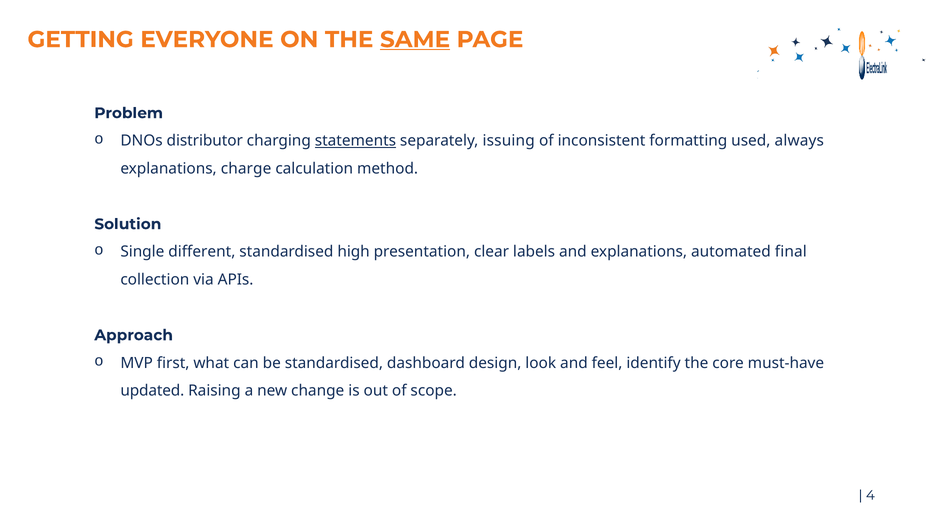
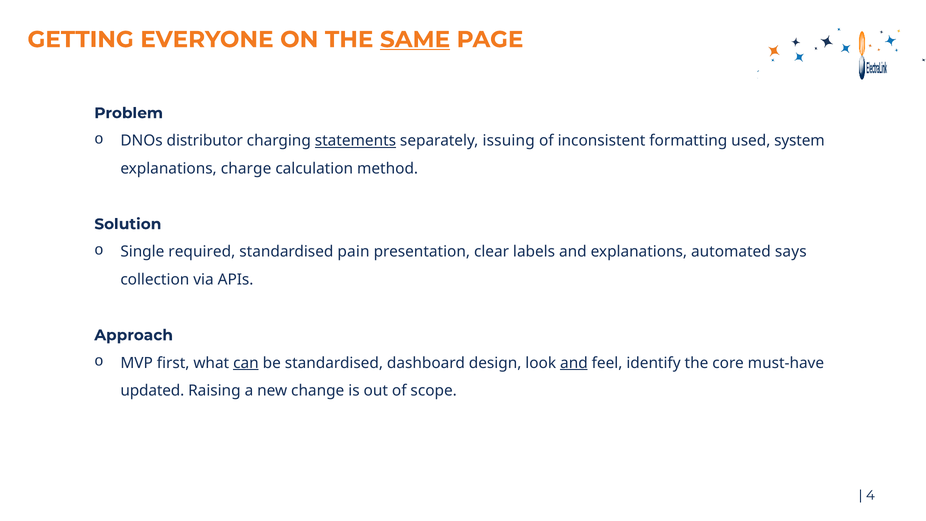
always: always -> system (799, 141)
different: different -> required (202, 252)
high: high -> pain (353, 252)
final: final -> says (791, 252)
can underline: none -> present (246, 363)
and underline: none -> present (574, 363)
